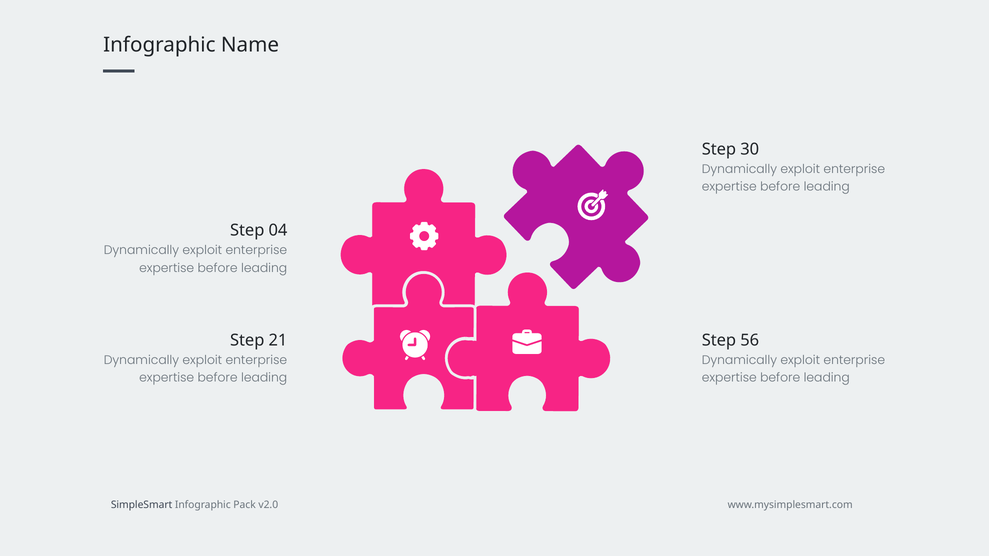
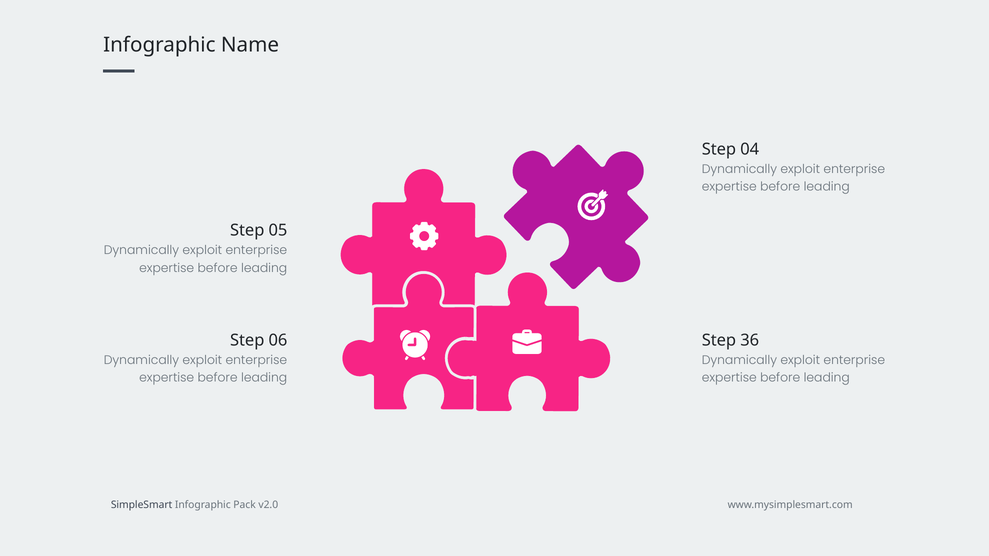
30: 30 -> 04 (750, 149)
04: 04 -> 05 (278, 230)
21: 21 -> 06 (278, 340)
56: 56 -> 36 (750, 340)
